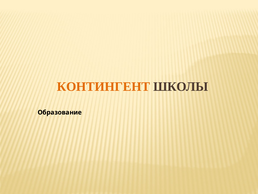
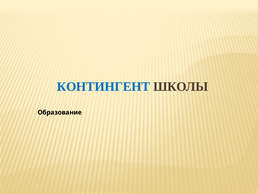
КОНТИНГЕНТ colour: orange -> blue (103, 86)
